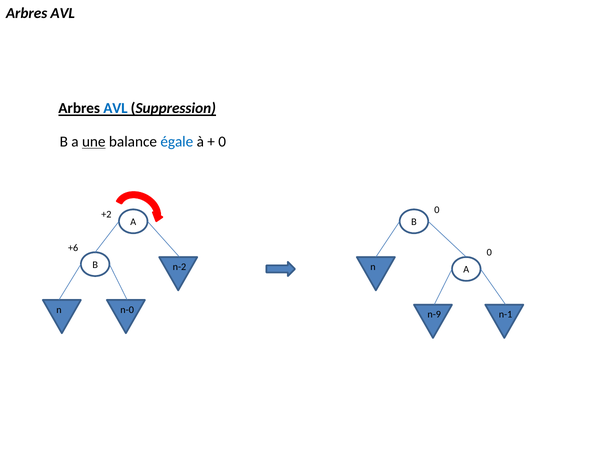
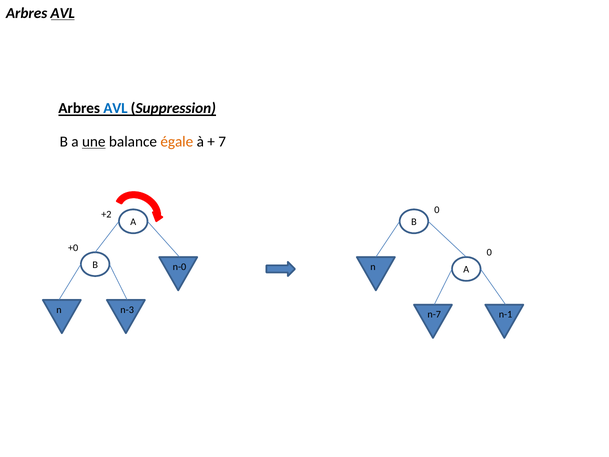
AVL underline: none -> present (63, 13)
égale colour: blue -> orange (177, 142)
0: 0 -> 7 (222, 142)
+6: +6 -> +0 (73, 248)
n-2: n-2 -> n-0 (179, 267)
n-0: n-0 -> n-3 (127, 310)
n-9: n-9 -> n-7 (434, 314)
